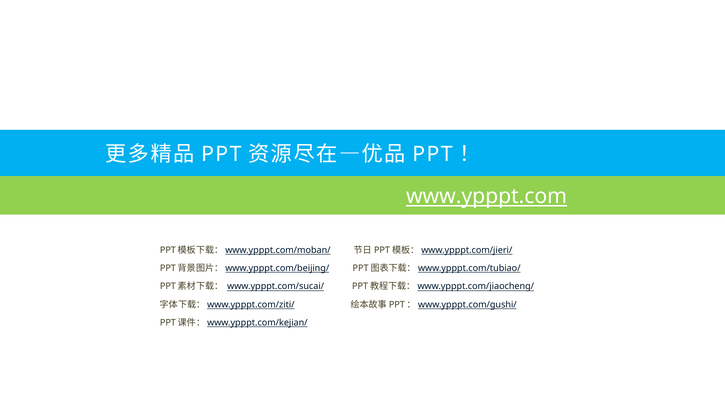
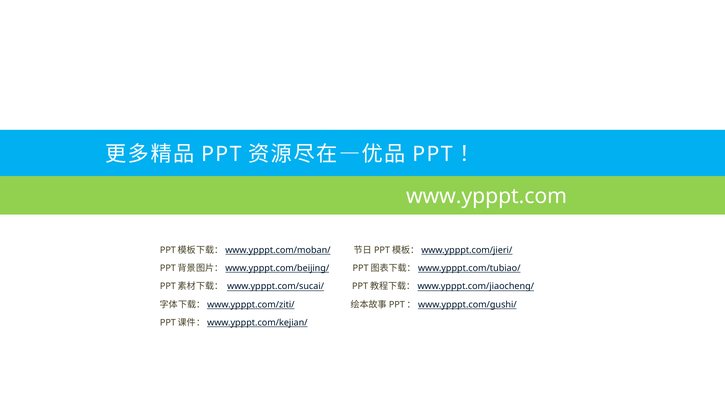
www.ypppt.com underline: present -> none (487, 196)
